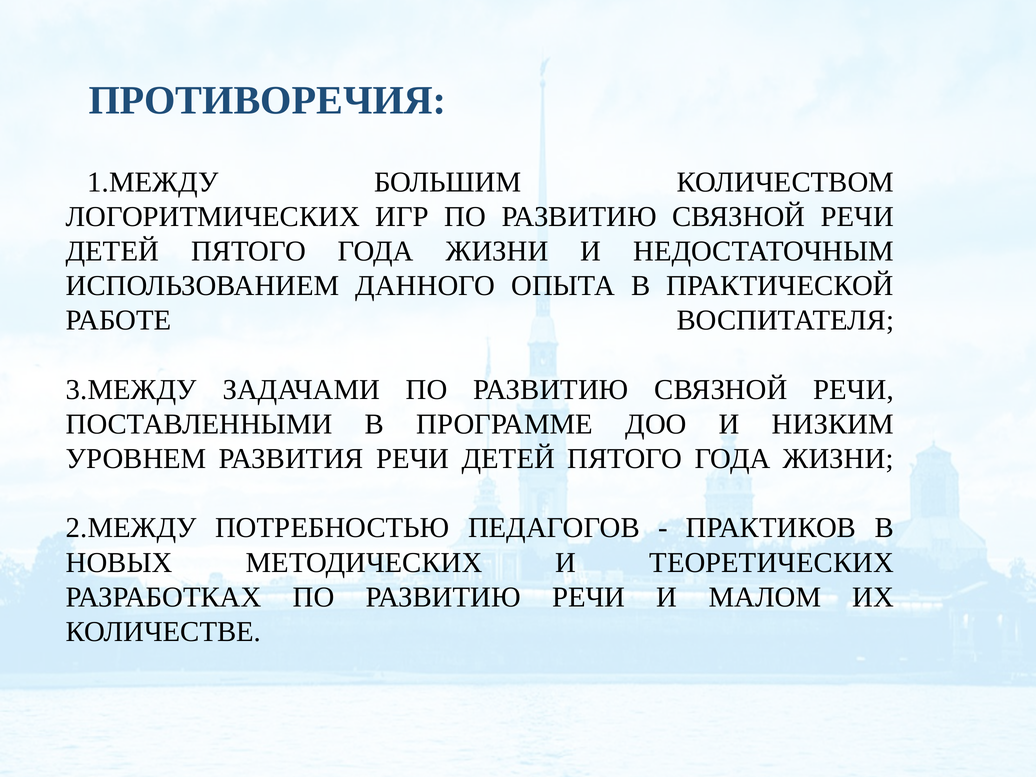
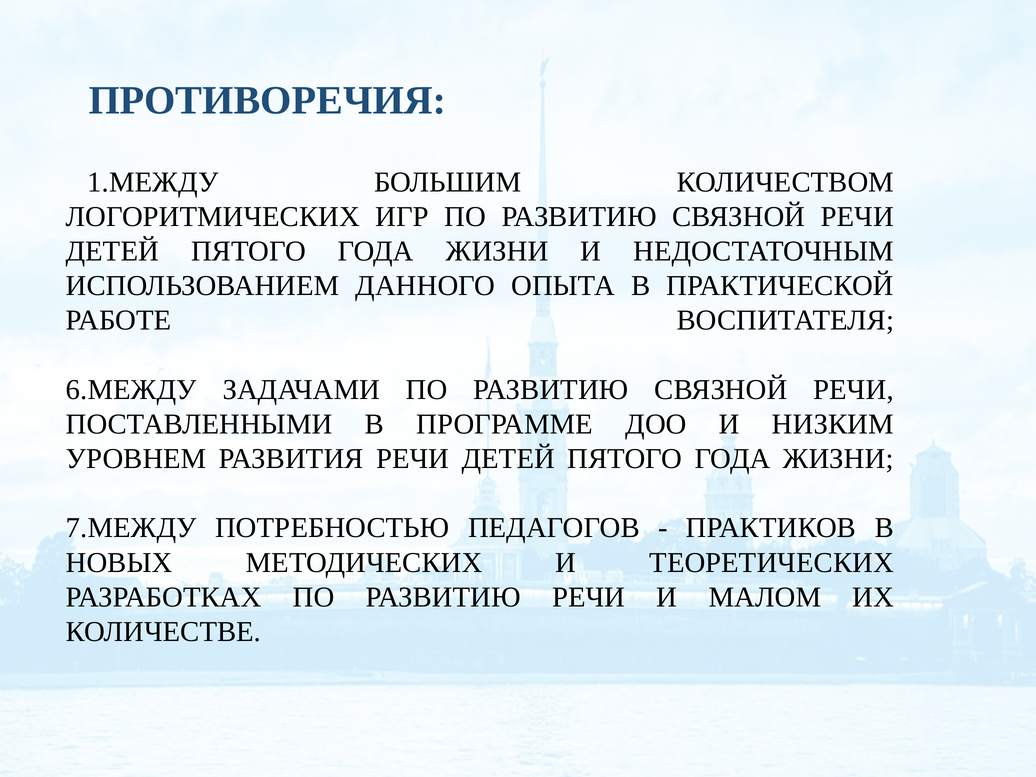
3.МЕЖДУ: 3.МЕЖДУ -> 6.МЕЖДУ (131, 390)
2.МЕЖДУ: 2.МЕЖДУ -> 7.МЕЖДУ (131, 528)
